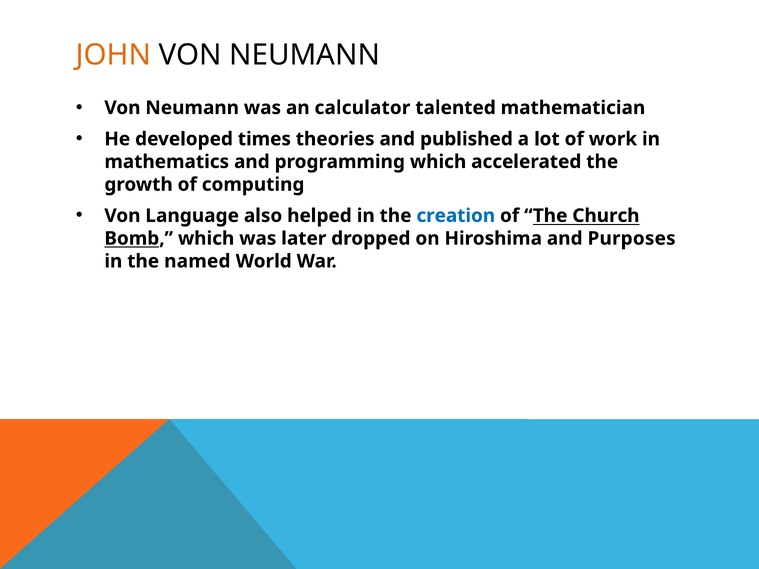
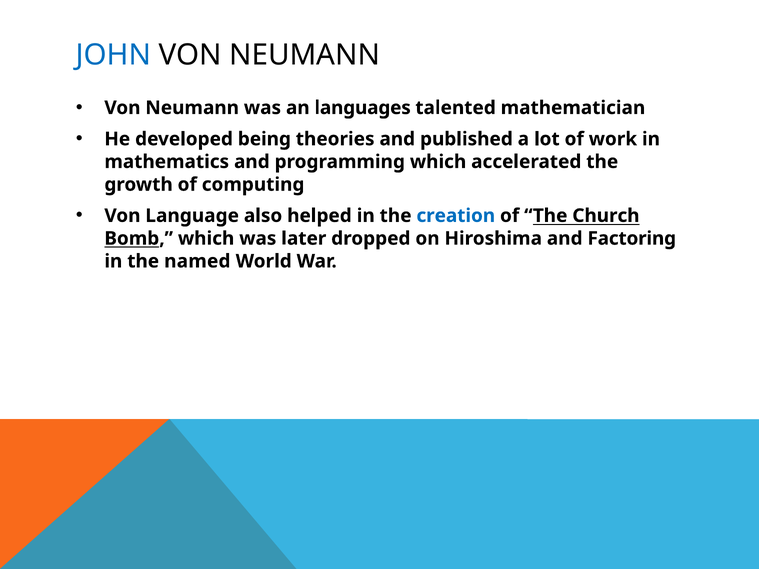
JOHN colour: orange -> blue (114, 55)
calculator: calculator -> languages (363, 108)
times: times -> being (264, 139)
Purposes: Purposes -> Factoring (632, 239)
